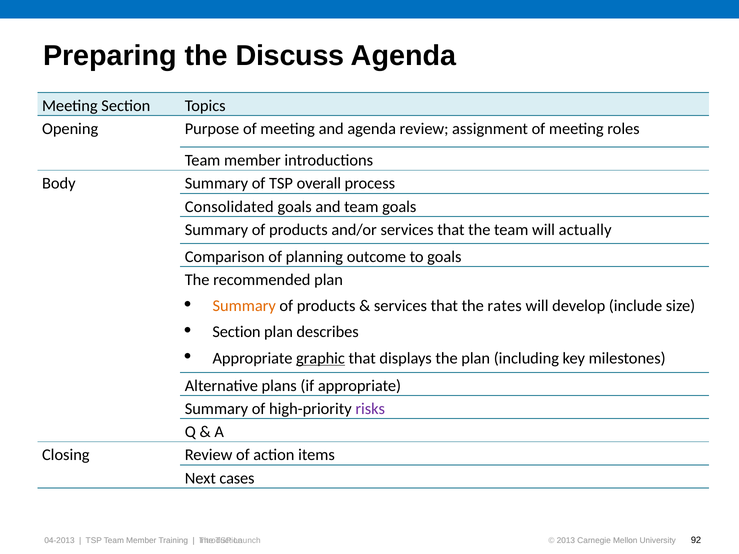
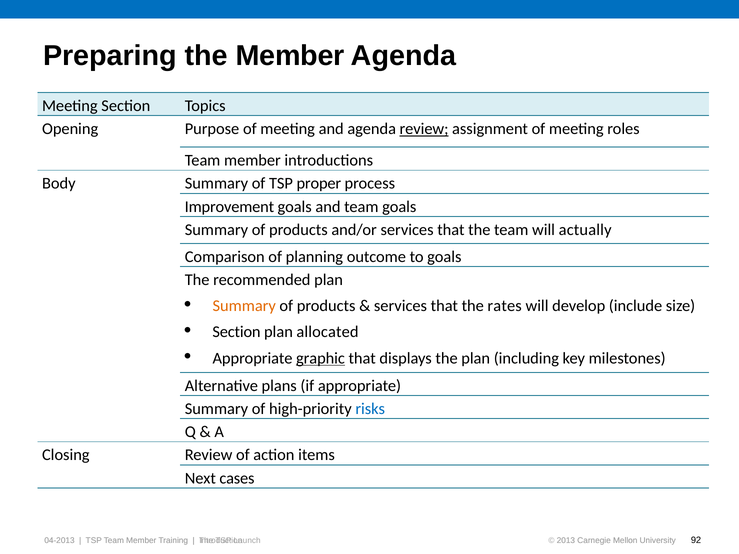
the Discuss: Discuss -> Member (290, 56)
review underline: none -> present (424, 129)
overall: overall -> proper (319, 184)
Consolidated: Consolidated -> Improvement (229, 207)
describes: describes -> allocated (327, 332)
risks colour: purple -> blue (370, 409)
